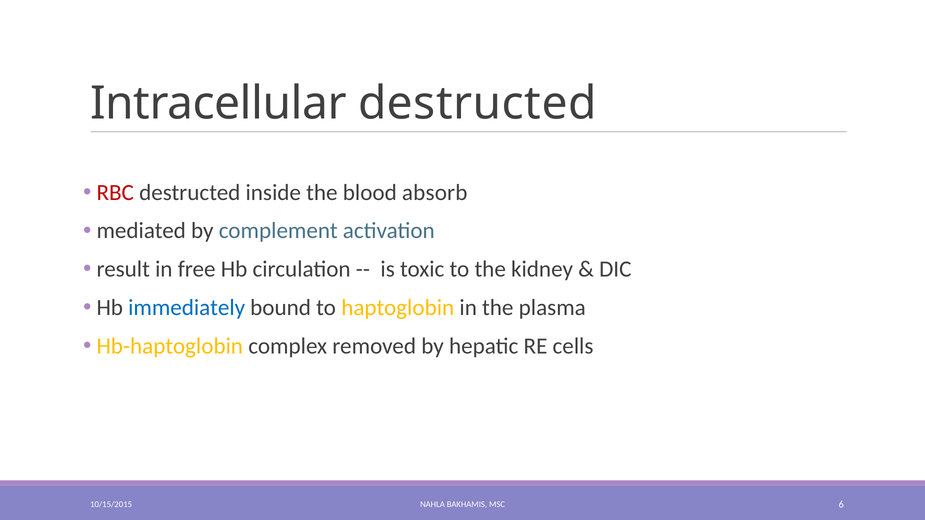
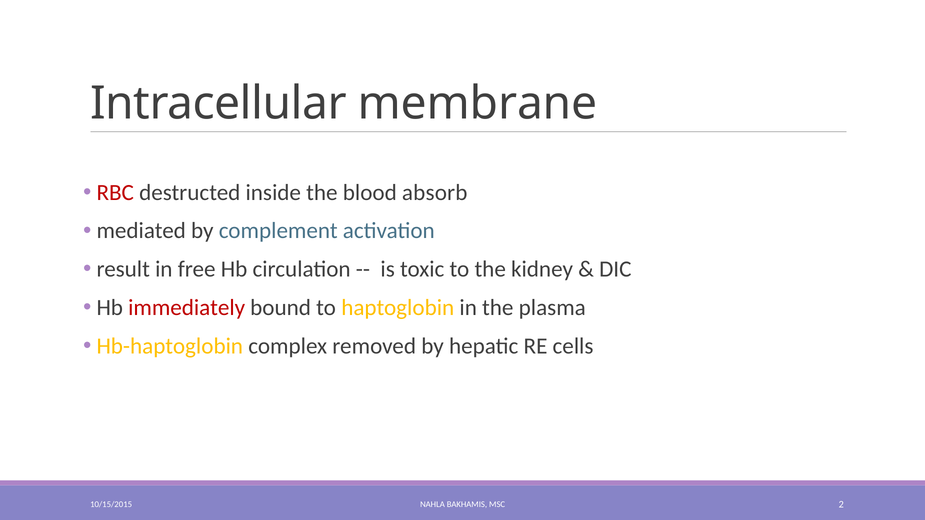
Intracellular destructed: destructed -> membrane (478, 104)
immediately colour: blue -> red (187, 308)
6: 6 -> 2 (841, 505)
